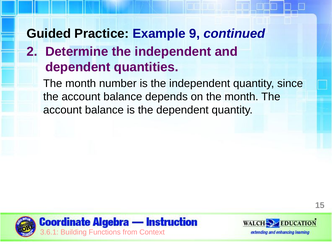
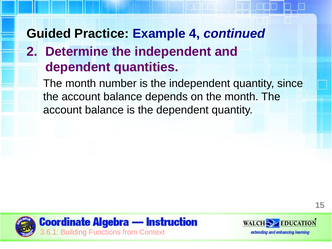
9: 9 -> 4 (195, 34)
